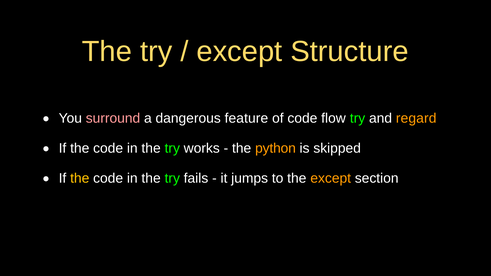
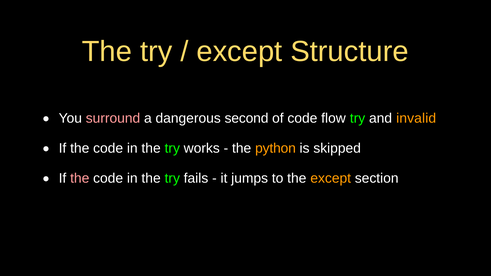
feature: feature -> second (247, 118)
regard: regard -> invalid (416, 118)
the colour: yellow -> pink (80, 178)
